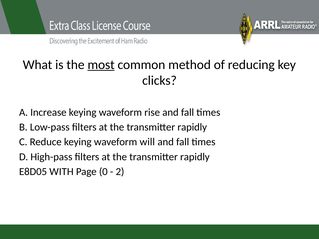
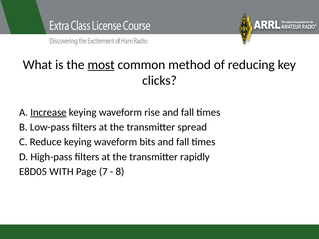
Increase underline: none -> present (48, 112)
rapidly: rapidly -> spread (192, 127)
will: will -> bits (147, 142)
0: 0 -> 7 (103, 172)
2: 2 -> 8 (120, 172)
